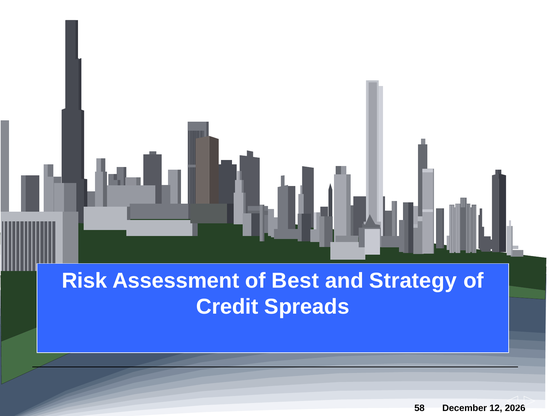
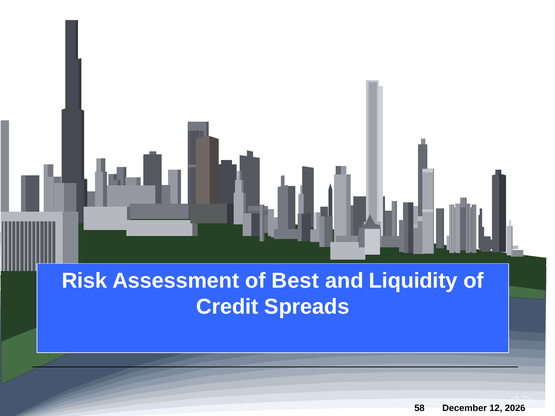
Strategy: Strategy -> Liquidity (413, 281)
